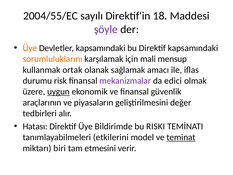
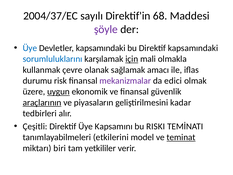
2004/55/EC: 2004/55/EC -> 2004/37/EC (51, 16)
18: 18 -> 68 (160, 16)
Üye colour: orange -> blue (30, 48)
sorumluluklarını colour: orange -> blue (53, 59)
için underline: none -> present (132, 59)
mensup: mensup -> olmakla (172, 59)
ortak: ortak -> çevre (72, 70)
araçlarının underline: none -> present (42, 102)
değer: değer -> kadar (181, 102)
Hatası: Hatası -> Çeşitli (35, 126)
Bildirimde: Bildirimde -> Kapsamını (114, 126)
etmesini: etmesini -> yetkililer (100, 148)
